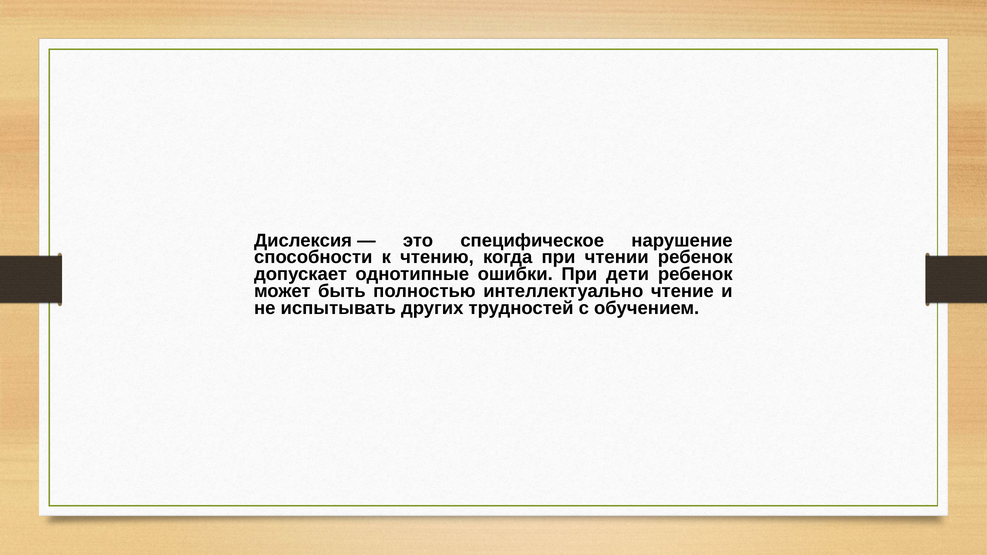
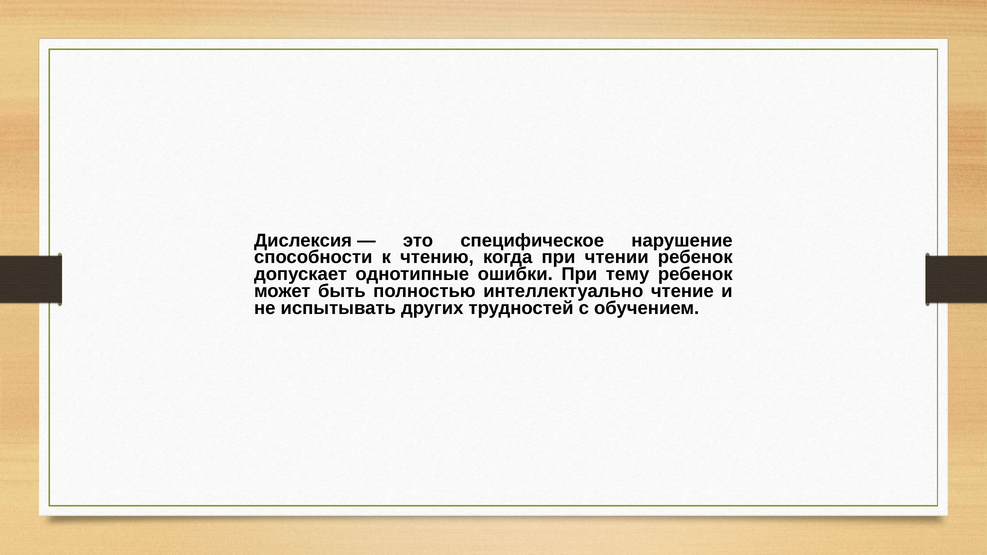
дети: дети -> тему (628, 274)
